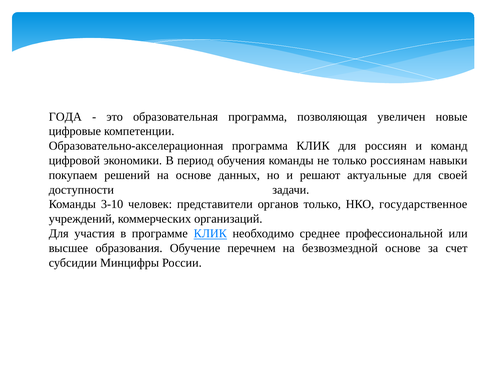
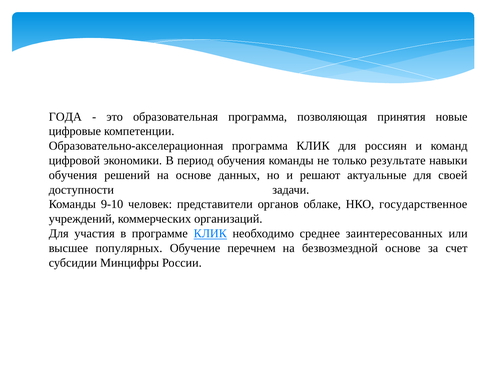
увеличен: увеличен -> принятия (401, 117)
россиянам: россиянам -> результате (398, 160)
покупаем: покупаем -> обучения (73, 175)
3-10: 3-10 -> 9-10 (112, 204)
органов только: только -> облаке (322, 204)
профессиональной: профессиональной -> заинтересованных (394, 233)
образования: образования -> популярных (129, 248)
